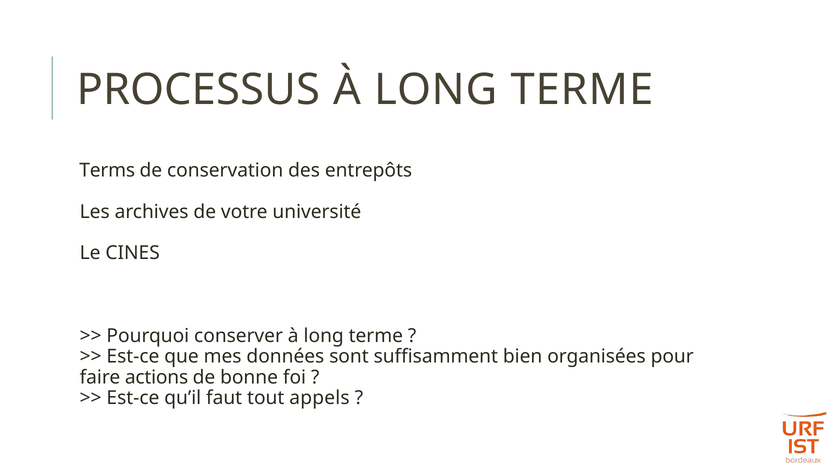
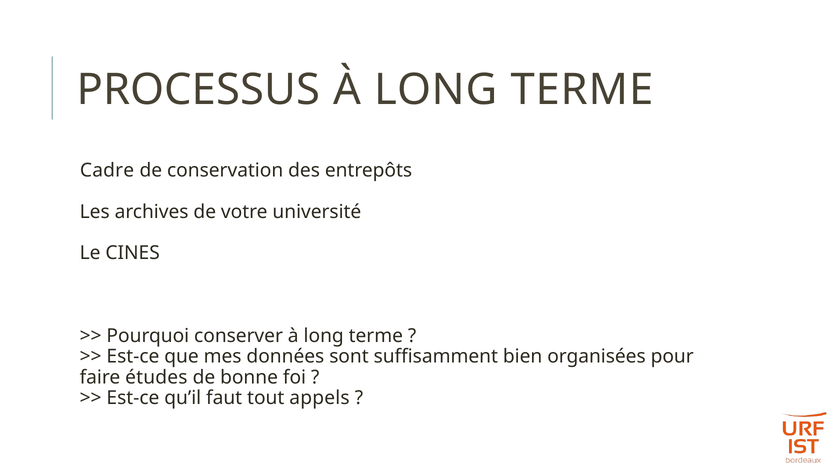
Terms: Terms -> Cadre (107, 170)
actions: actions -> études (156, 377)
